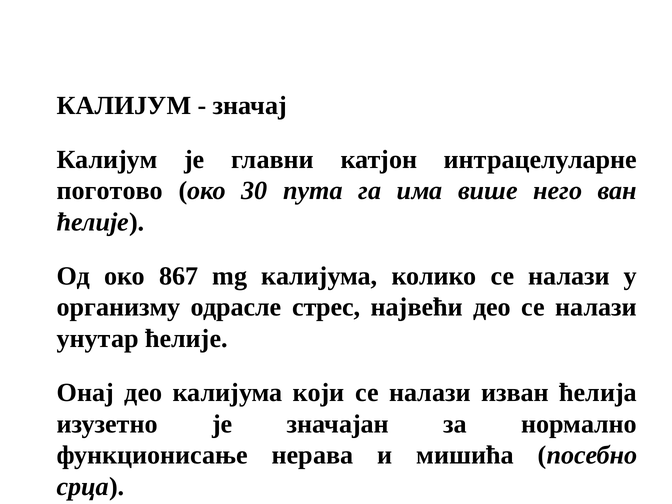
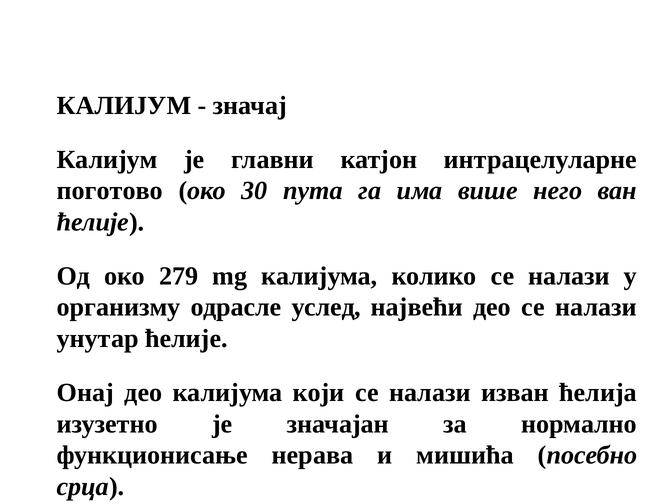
867: 867 -> 279 (179, 276)
стрес: стрес -> услед (326, 307)
